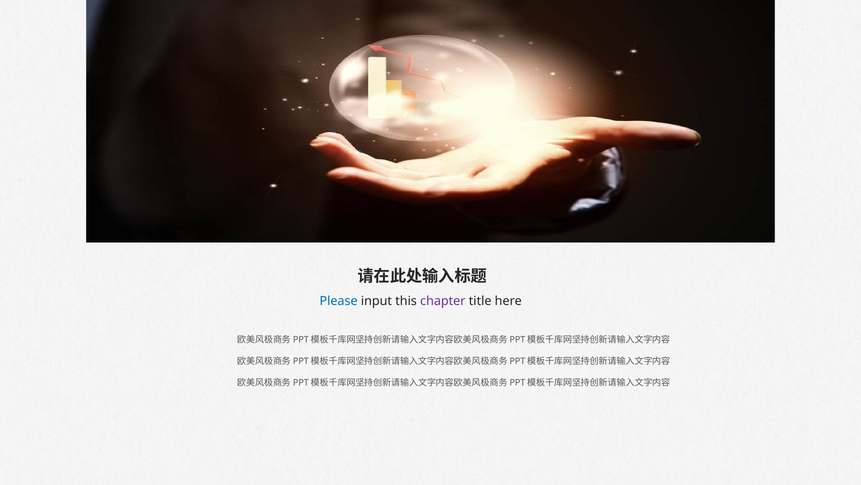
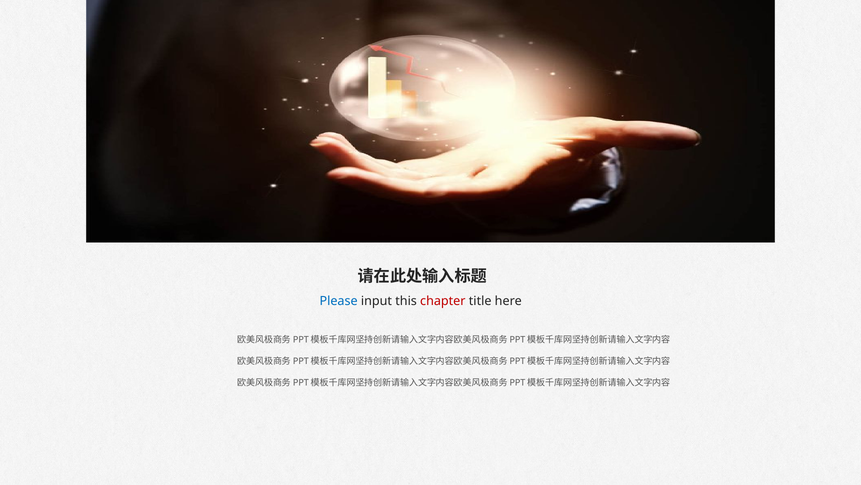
chapter colour: purple -> red (443, 301)
